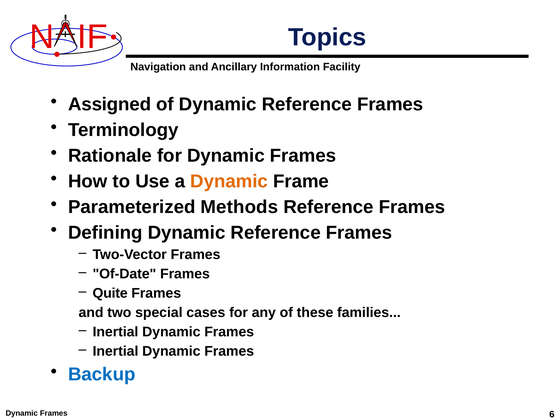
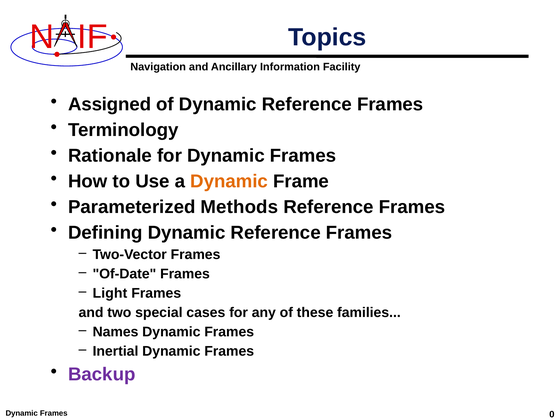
Quite: Quite -> Light (110, 293)
Inertial: Inertial -> Names (115, 332)
Backup colour: blue -> purple (102, 374)
6: 6 -> 0 (552, 414)
